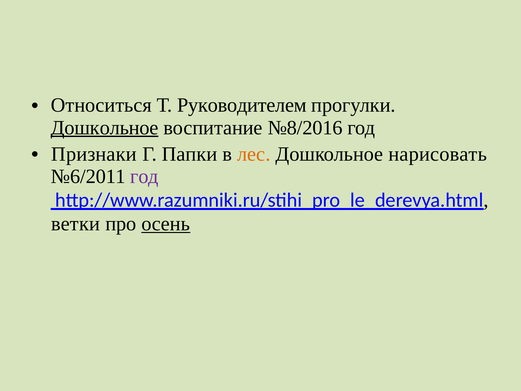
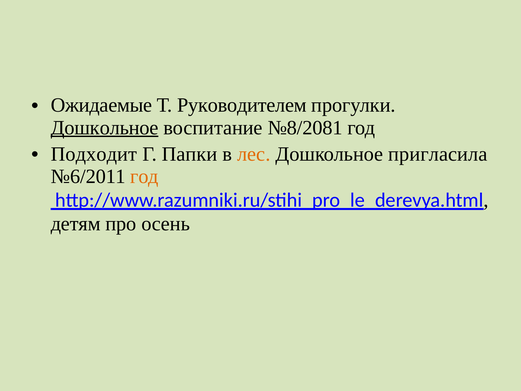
Относиться: Относиться -> Ожидаемые (101, 105)
№8/2016: №8/2016 -> №8/2081 (305, 128)
Признаки: Признаки -> Подходит (94, 154)
нарисовать: нарисовать -> пригласила (438, 154)
год colour: purple -> orange (144, 176)
ветки: ветки -> детям (76, 224)
осень underline: present -> none (166, 224)
